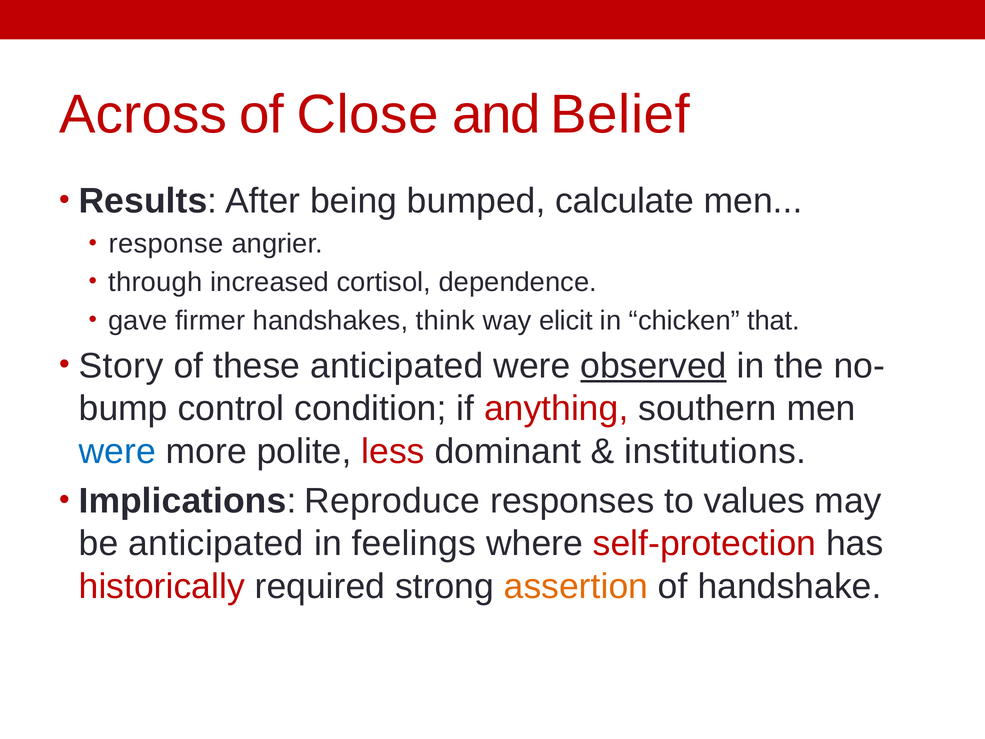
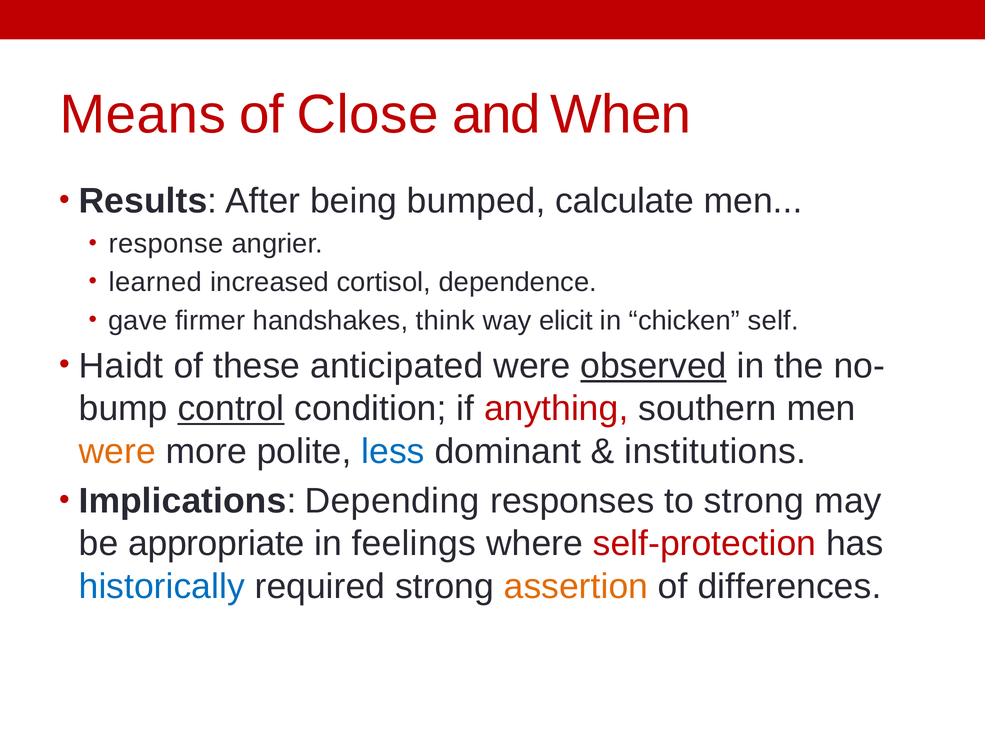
Across: Across -> Means (143, 115)
Belief: Belief -> When (621, 115)
through: through -> learned (155, 282)
that: that -> self (773, 320)
Story: Story -> Haidt (121, 366)
control underline: none -> present (231, 408)
were colour: blue -> orange (117, 451)
less colour: red -> blue (393, 451)
Reproduce: Reproduce -> Depending (392, 501)
to values: values -> strong (754, 501)
be anticipated: anticipated -> appropriate (216, 544)
historically colour: red -> blue (162, 586)
handshake: handshake -> differences (790, 586)
